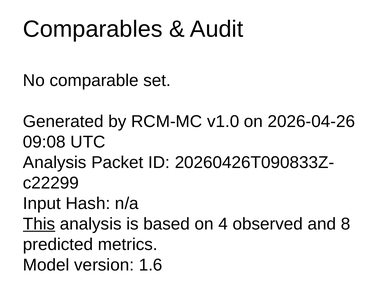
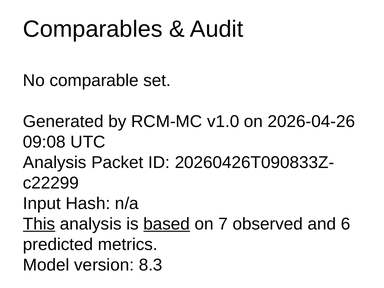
based underline: none -> present (167, 224)
4: 4 -> 7 (223, 224)
8: 8 -> 6 (346, 224)
1.6: 1.6 -> 8.3 (151, 265)
